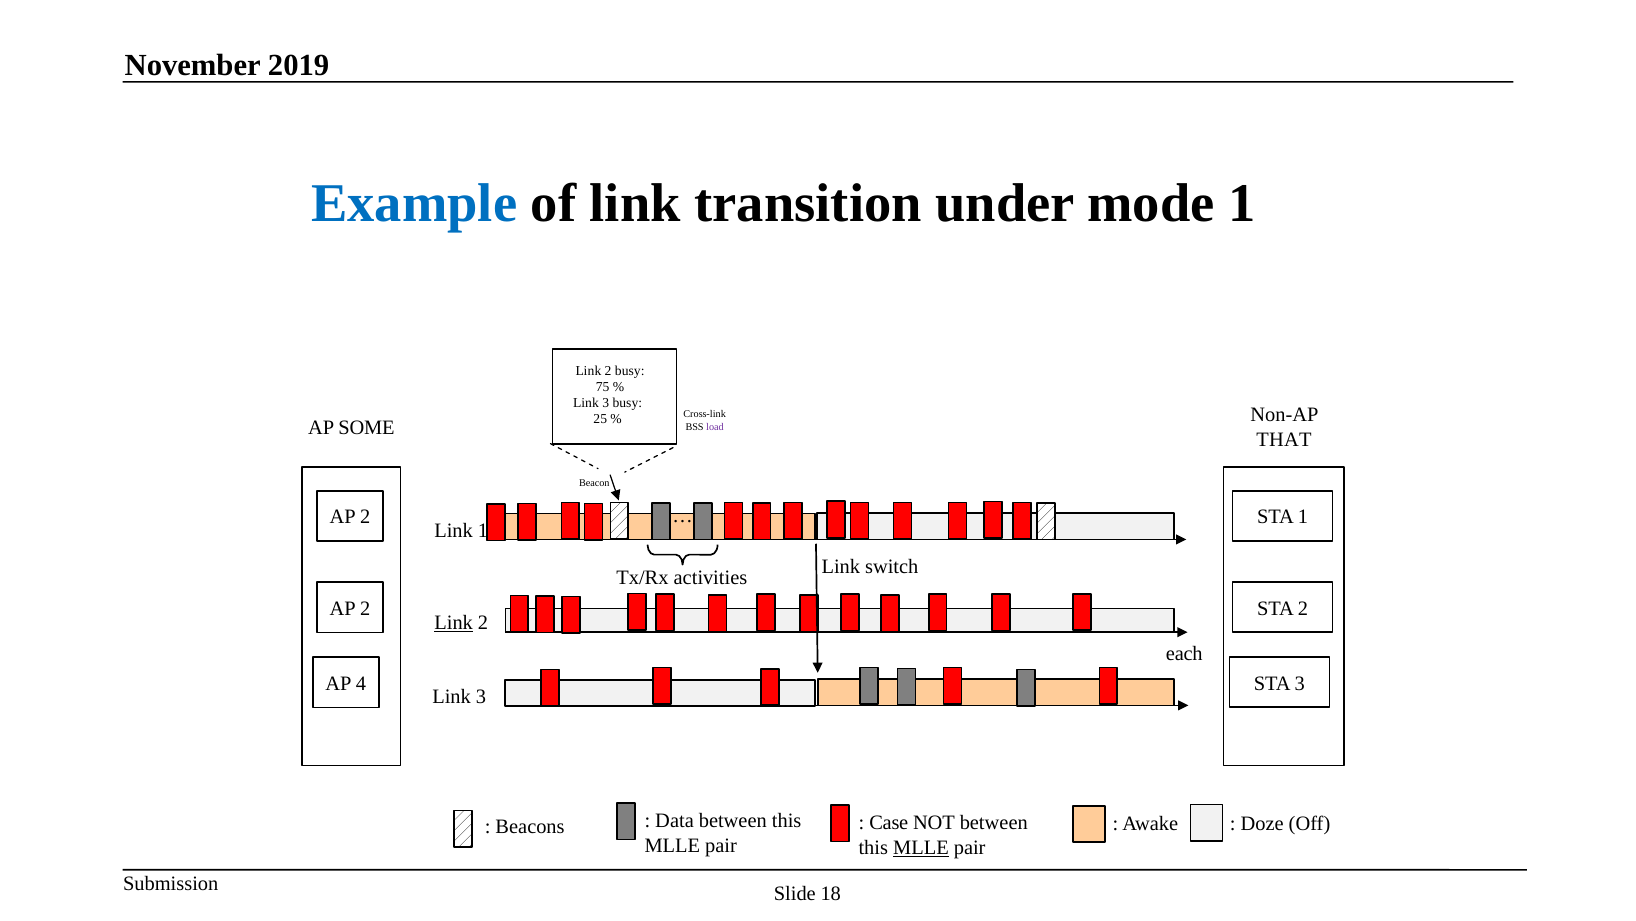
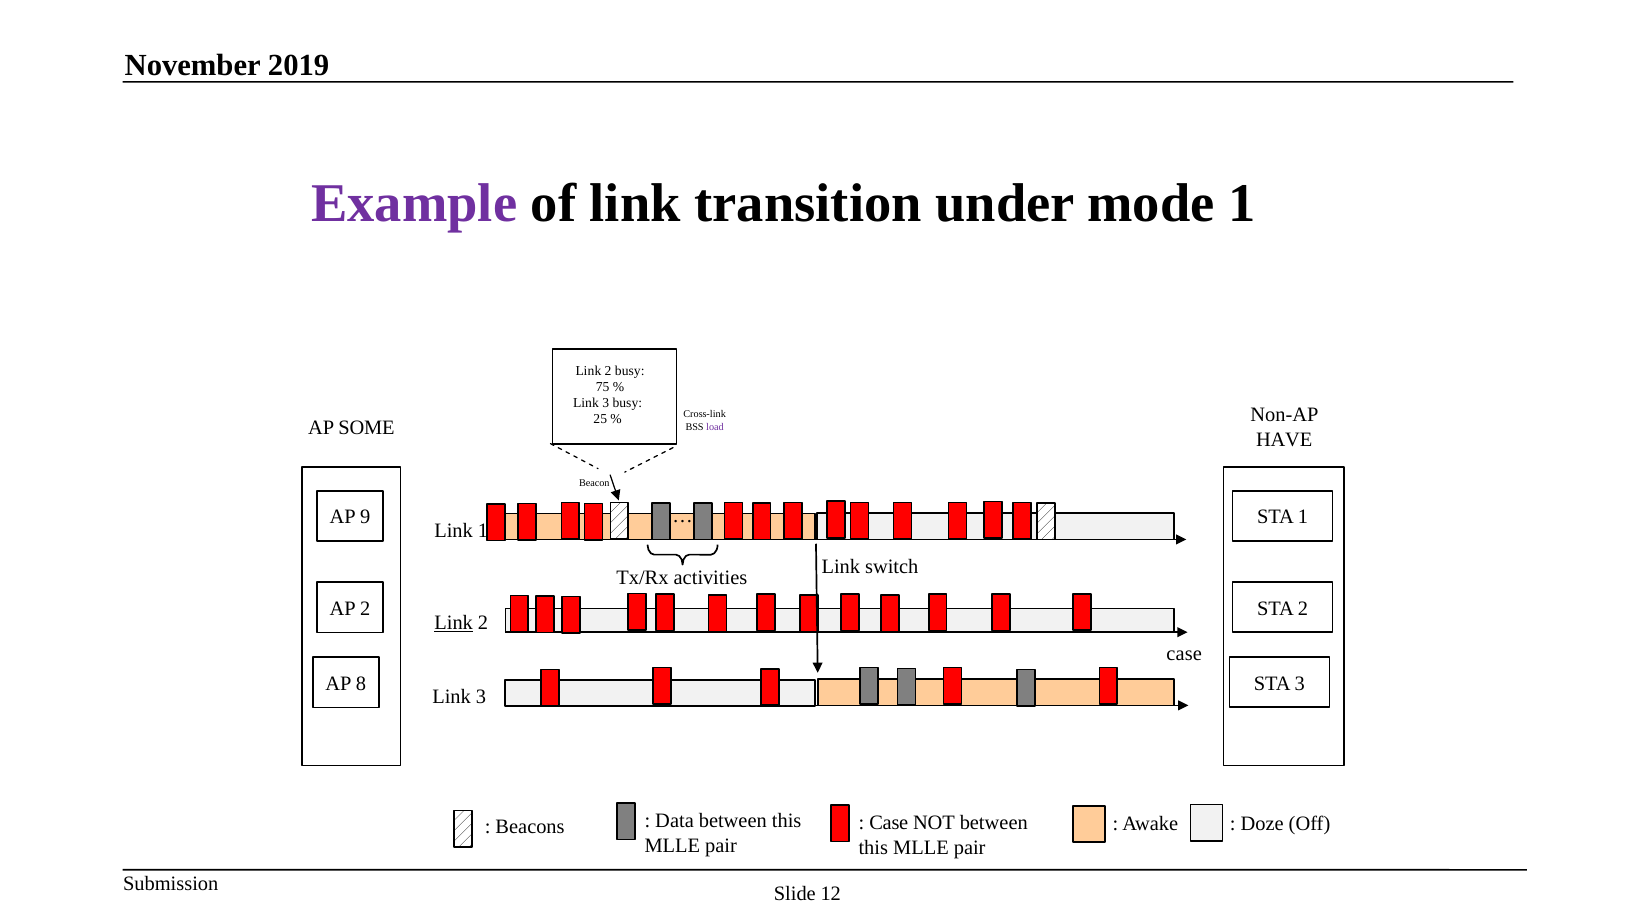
Example colour: blue -> purple (414, 203)
THAT: THAT -> HAVE (1284, 439)
2: 2 -> 9 (365, 517)
each: each -> case (1184, 653)
4: 4 -> 8 (361, 683)
MLLE underline: present -> none (921, 847)
18: 18 -> 12 (831, 893)
